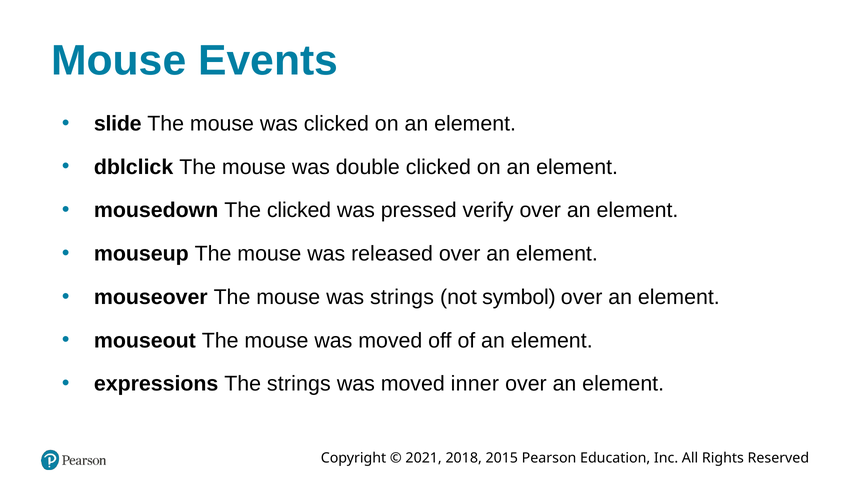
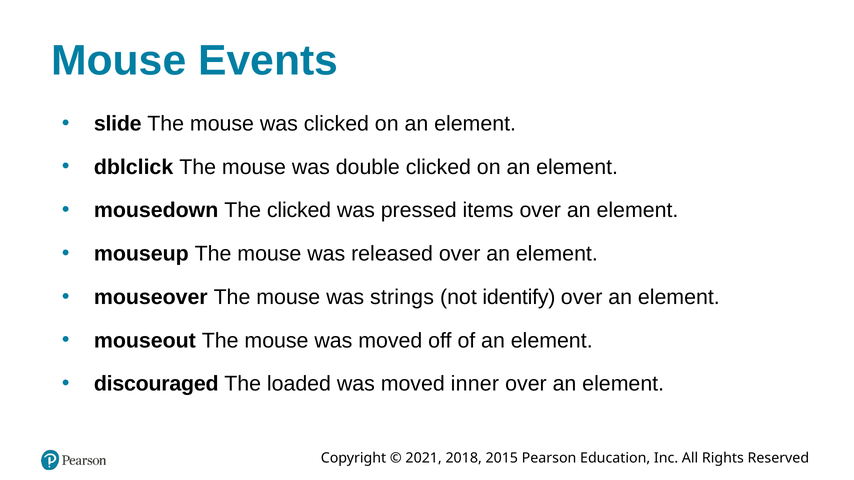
verify: verify -> items (488, 211)
symbol: symbol -> identify (519, 297)
expressions: expressions -> discouraged (156, 384)
The strings: strings -> loaded (299, 384)
